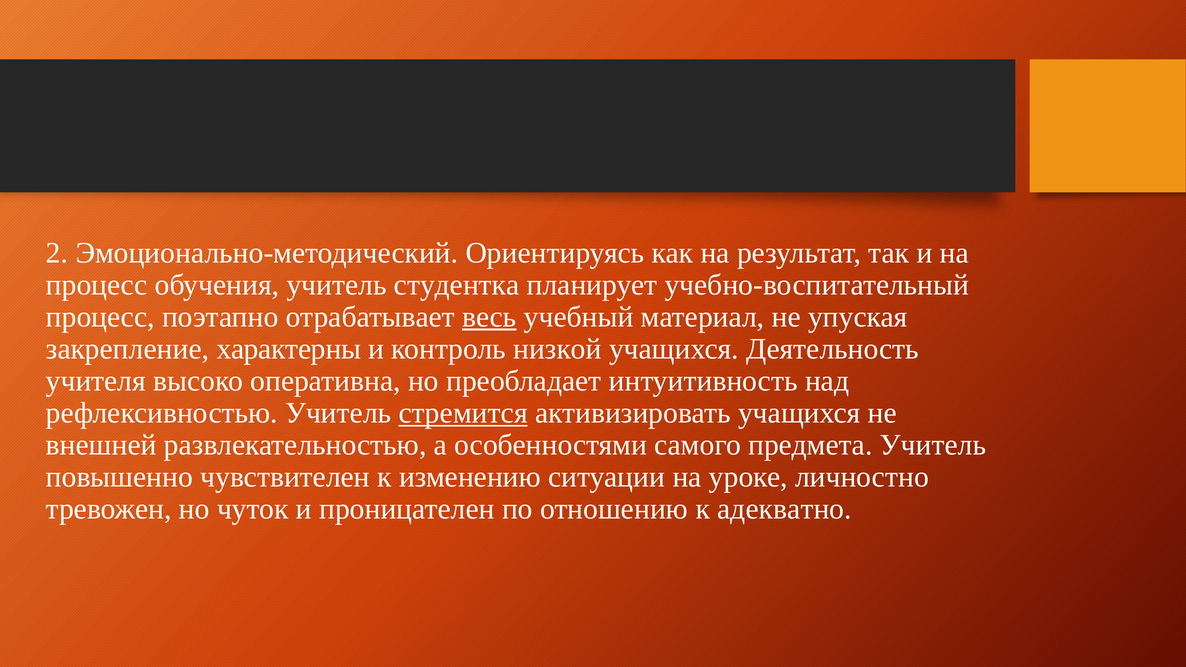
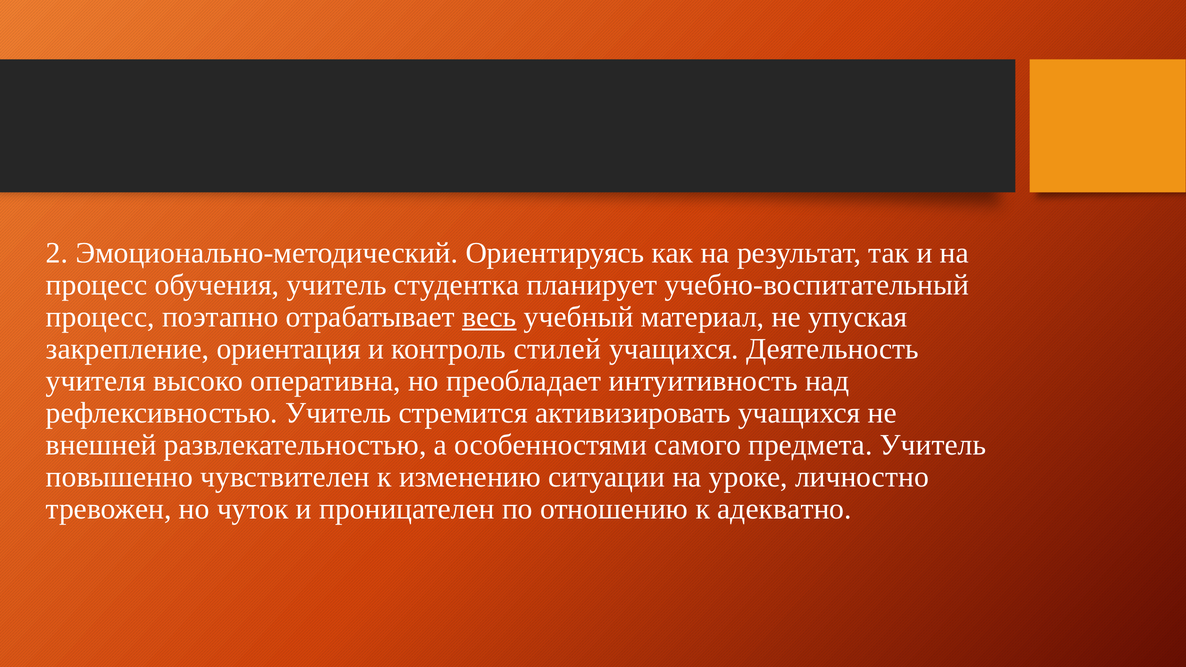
характерны: характерны -> ориентация (289, 349)
низкой: низкой -> стилей (557, 349)
стремится underline: present -> none (463, 413)
